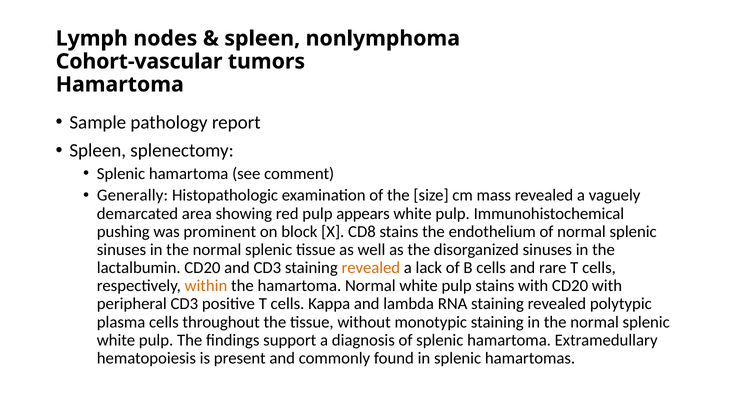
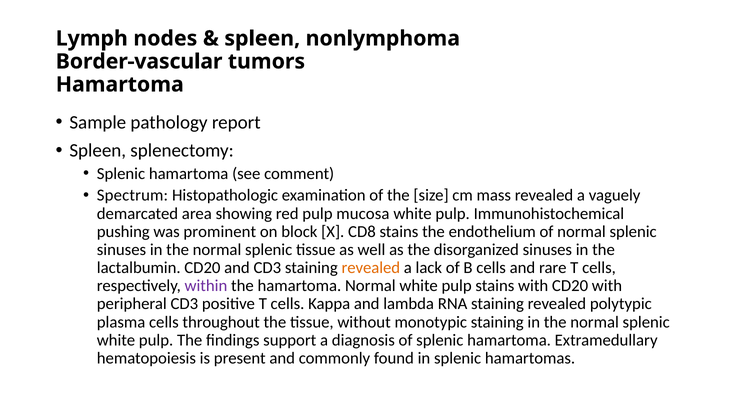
Cohort-vascular: Cohort-vascular -> Border-vascular (139, 61)
Generally: Generally -> Spectrum (132, 196)
appears: appears -> mucosa (363, 214)
within colour: orange -> purple (206, 286)
